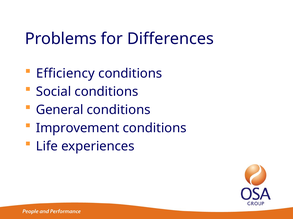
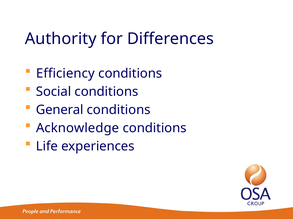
Problems: Problems -> Authority (61, 39)
Improvement: Improvement -> Acknowledge (78, 128)
